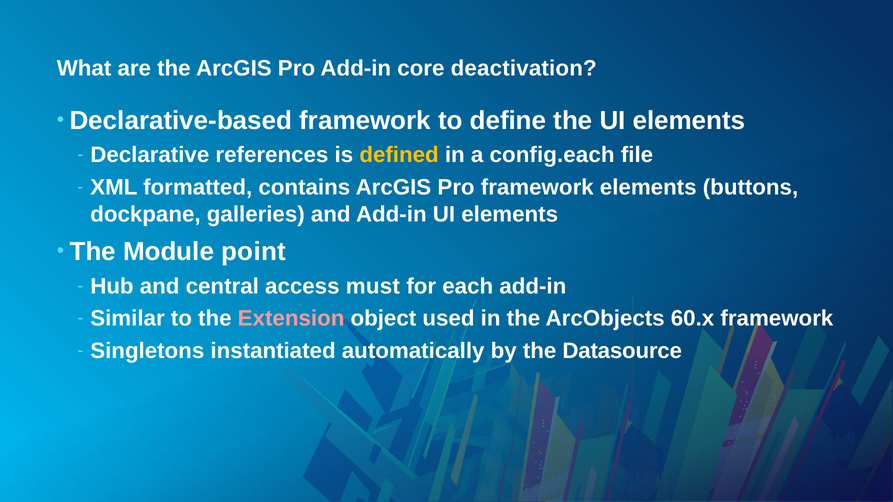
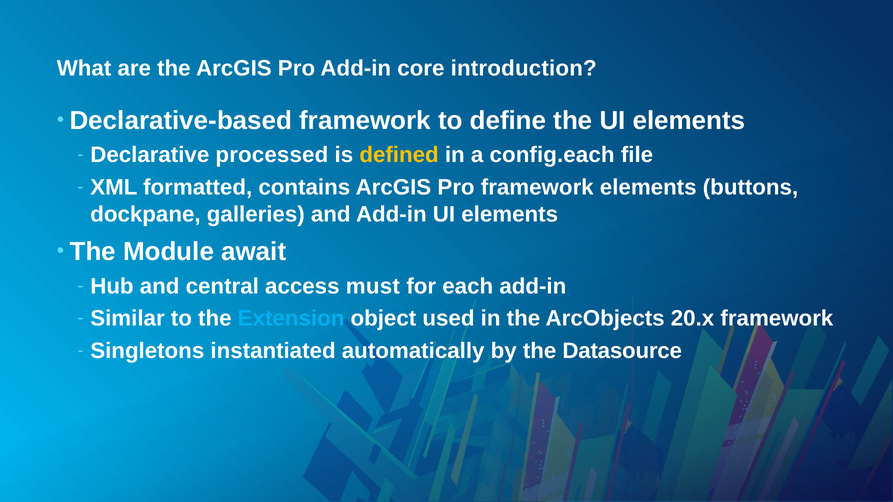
deactivation: deactivation -> introduction (524, 68)
references: references -> processed (272, 155)
point: point -> await (254, 252)
Extension colour: pink -> light blue (291, 319)
60.x: 60.x -> 20.x (693, 319)
